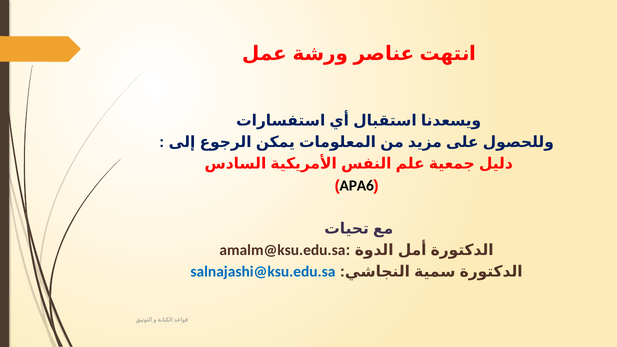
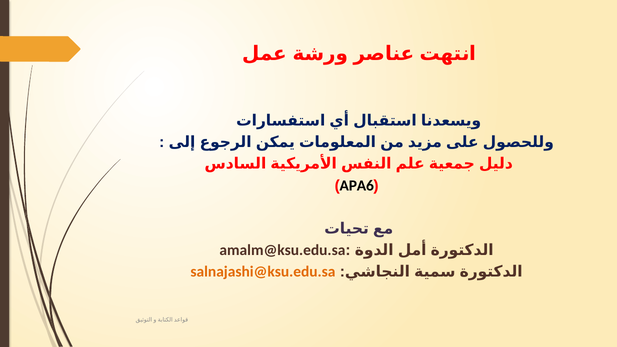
salnajashi@ksu.edu.sa colour: blue -> orange (263, 272)
